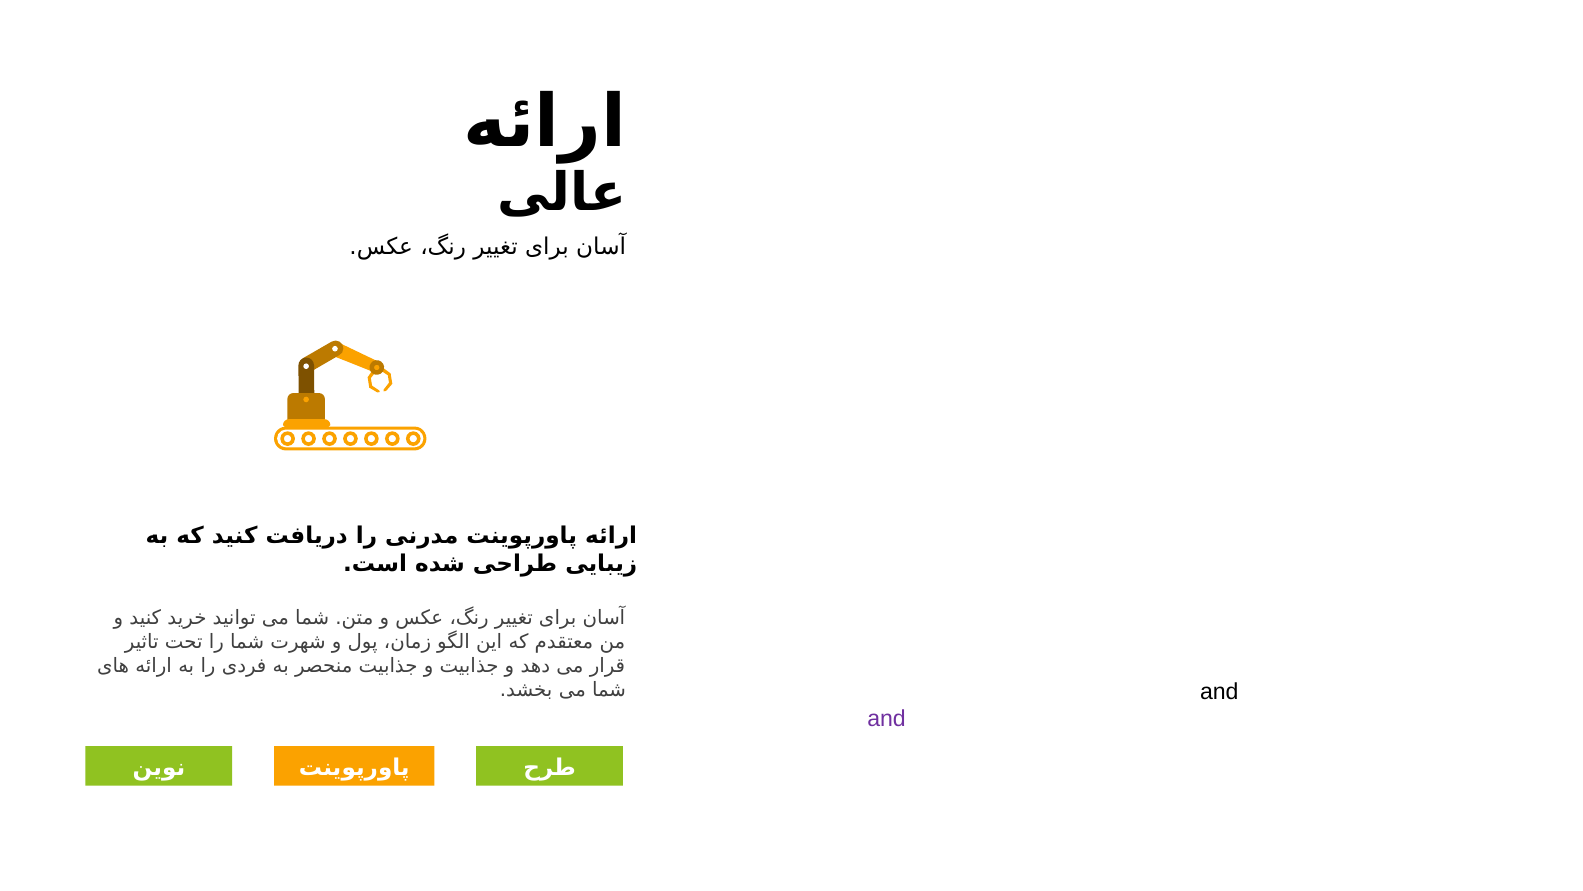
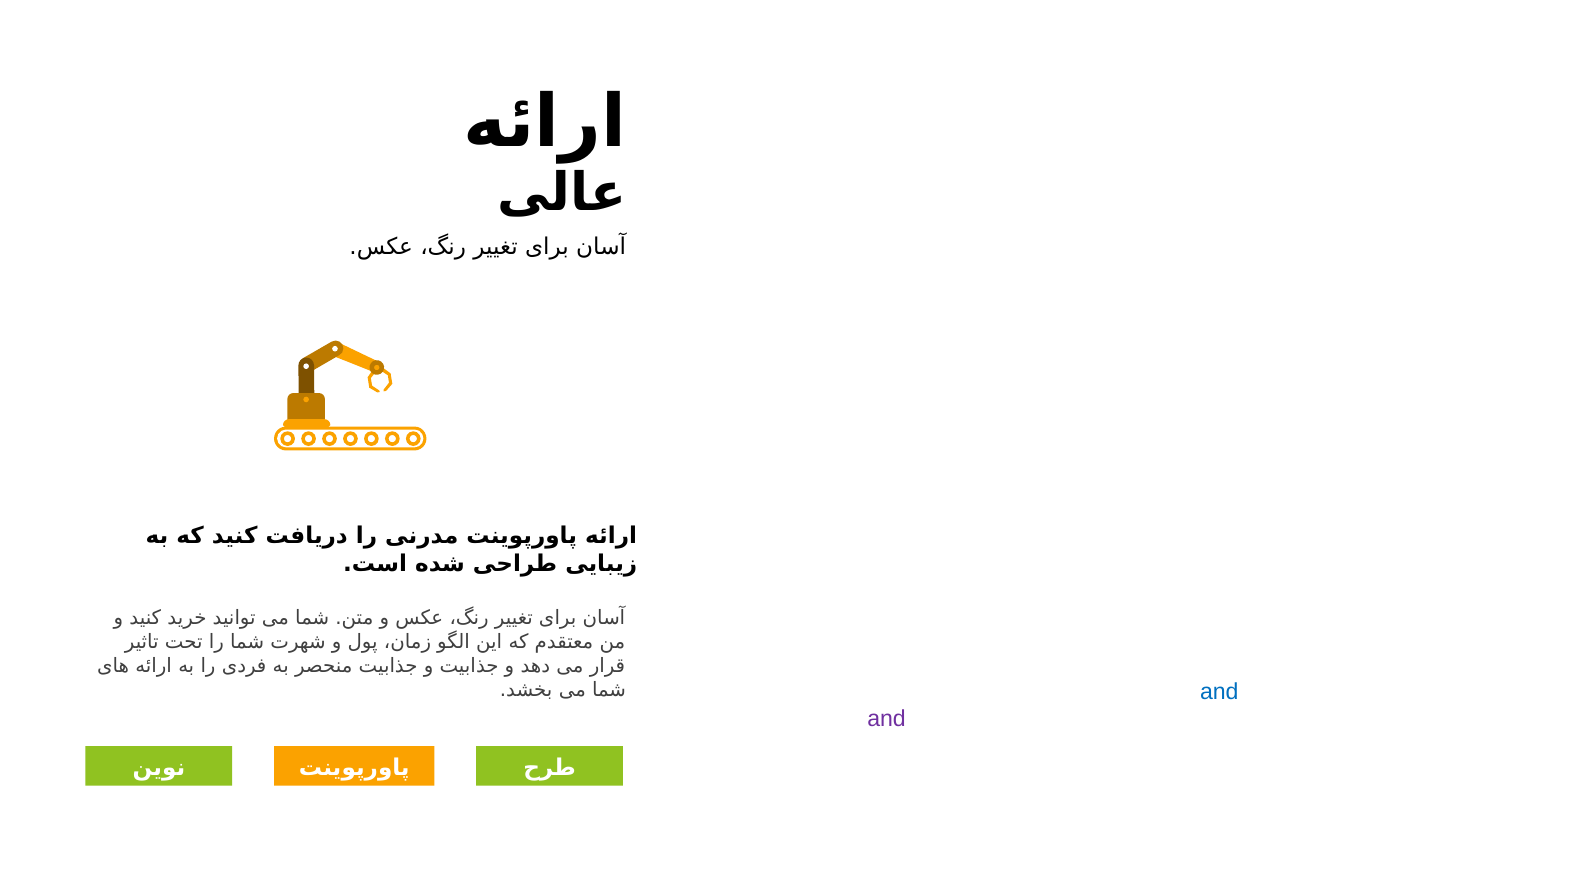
and colour: black -> blue (1219, 691)
